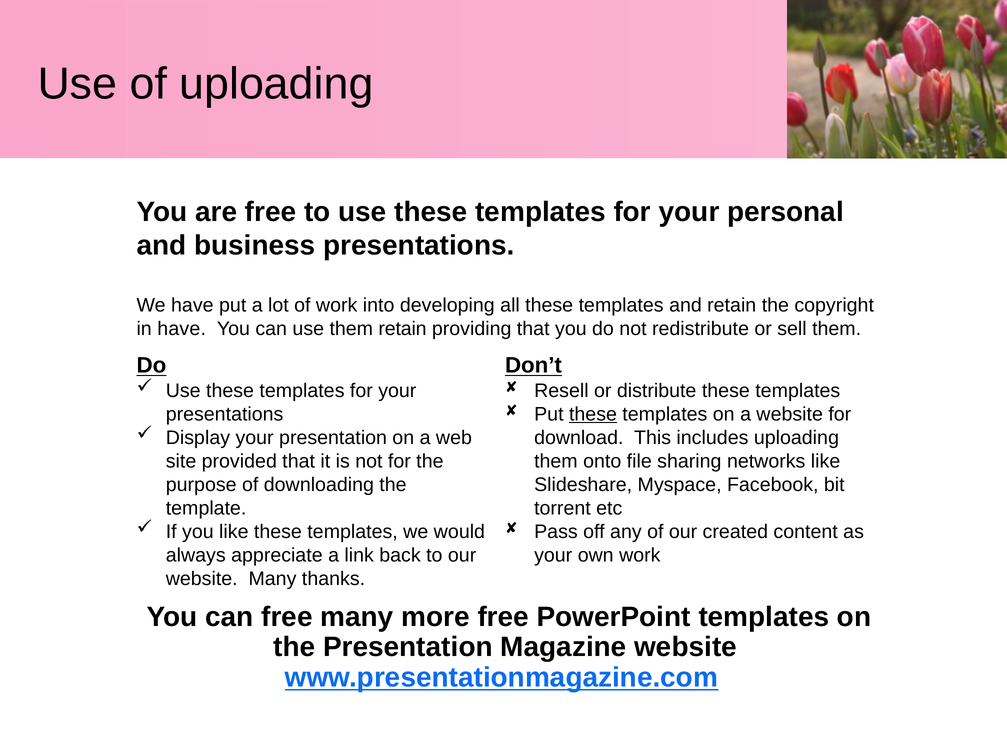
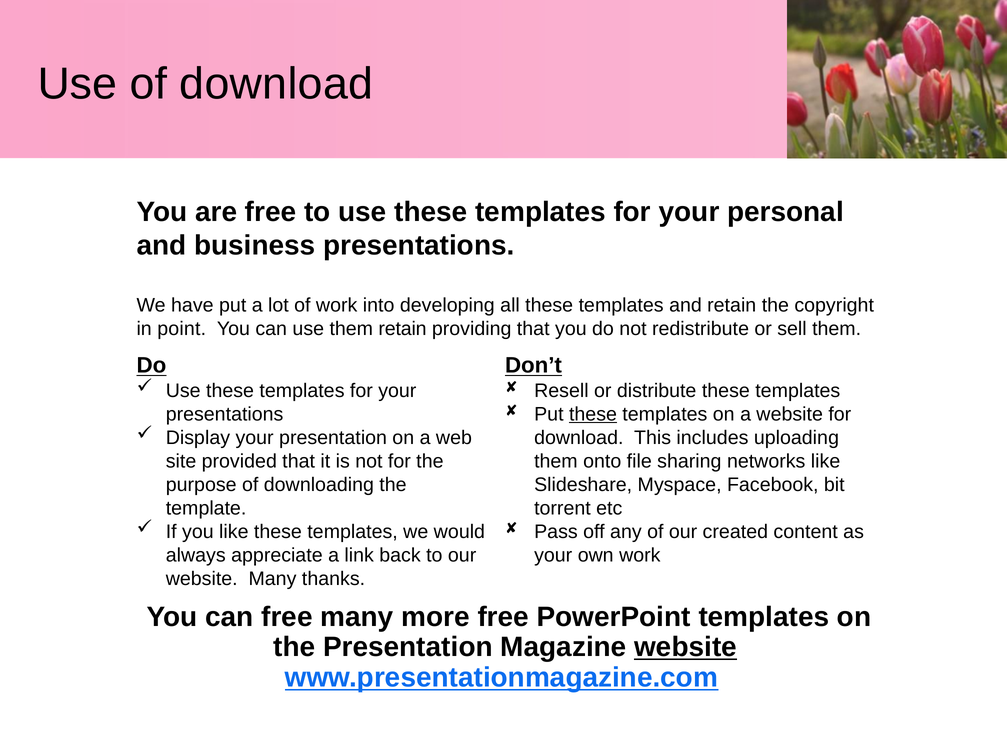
of uploading: uploading -> download (276, 84)
in have: have -> point (182, 329)
website underline: none -> present (686, 647)
